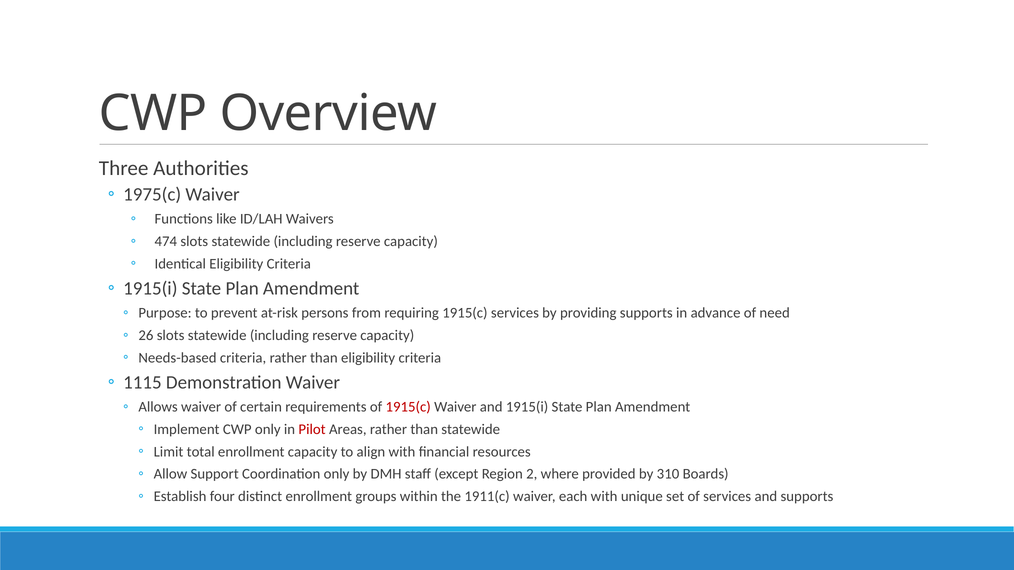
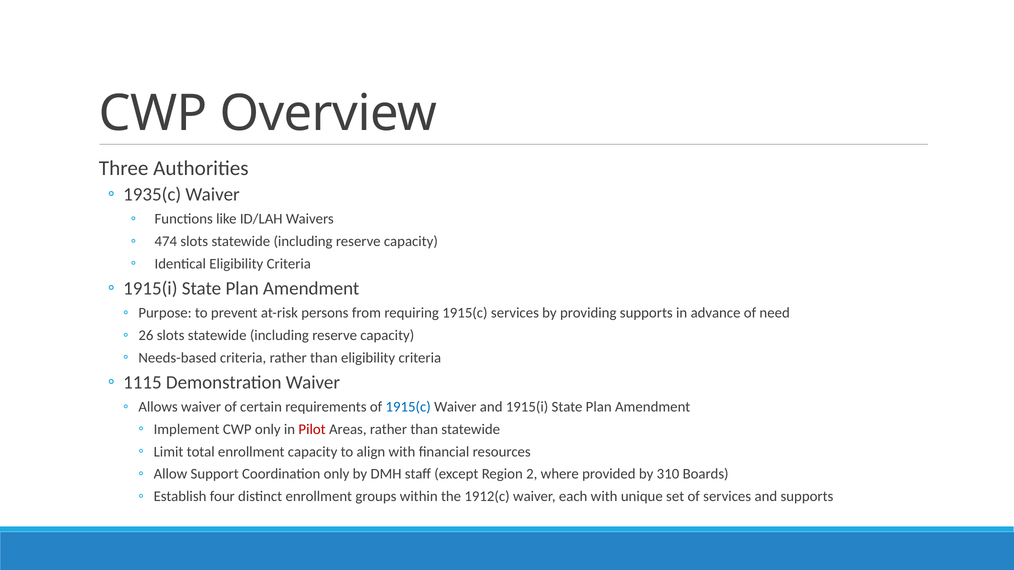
1975(c: 1975(c -> 1935(c (152, 195)
1915(c colour: red -> blue (408, 407)
1911(c: 1911(c -> 1912(c (487, 497)
